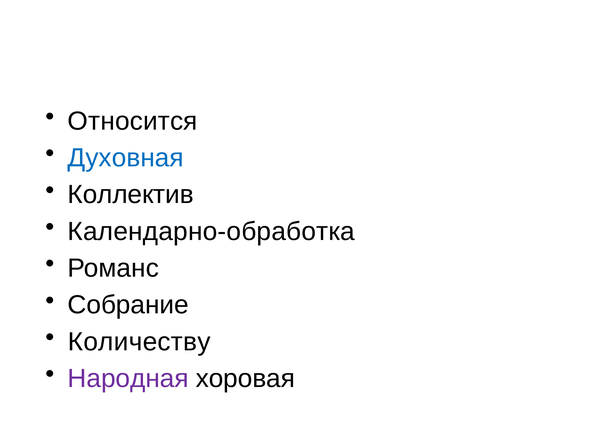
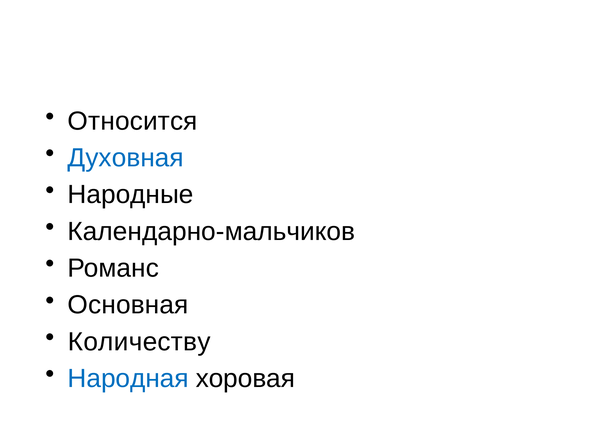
Коллектив: Коллектив -> Народные (131, 195)
Календарно-обработка: Календарно-обработка -> Календарно-мальчиков (211, 232)
Собрание: Собрание -> Основная (128, 305)
Народная colour: purple -> blue (128, 379)
